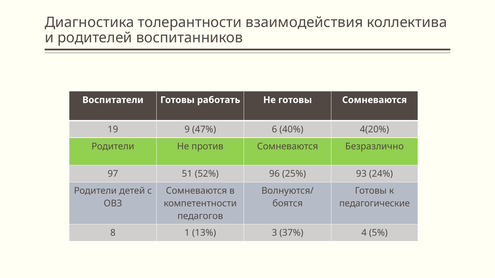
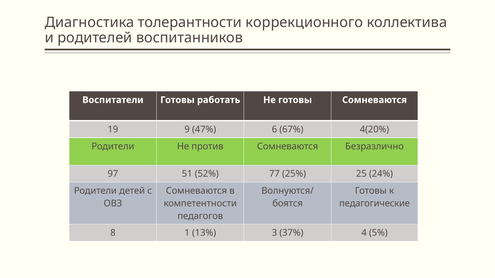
взаимодействия: взаимодействия -> коррекционного (304, 22)
40%: 40% -> 67% (291, 130)
96: 96 -> 77 (274, 174)
93: 93 -> 25 (361, 174)
